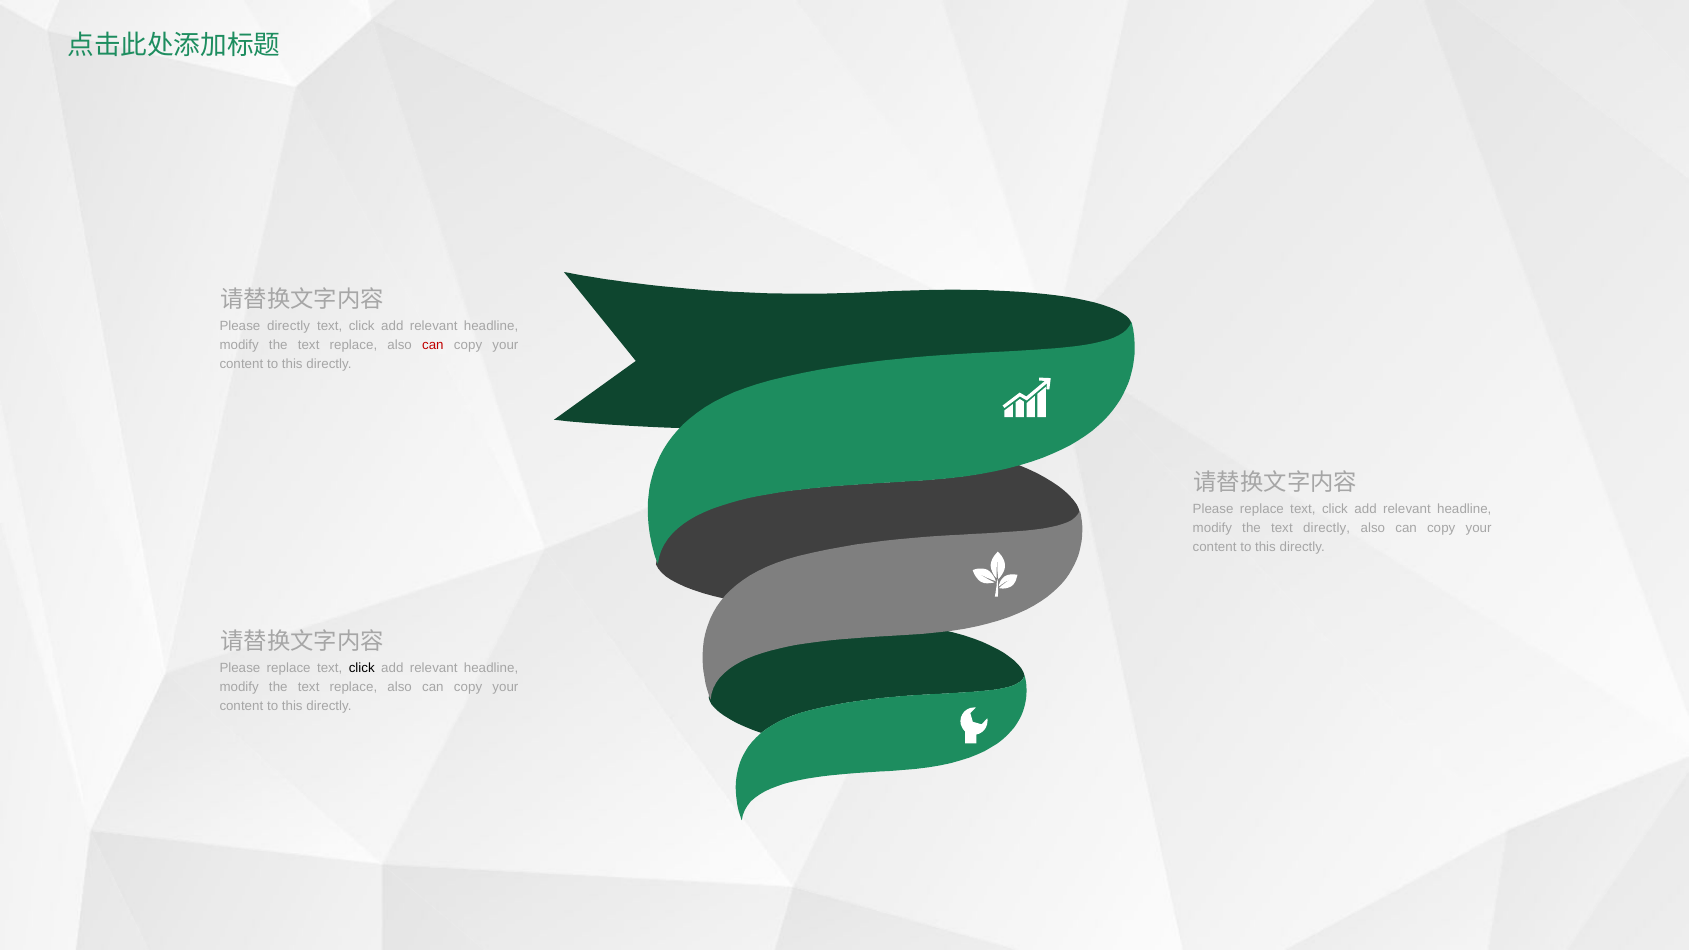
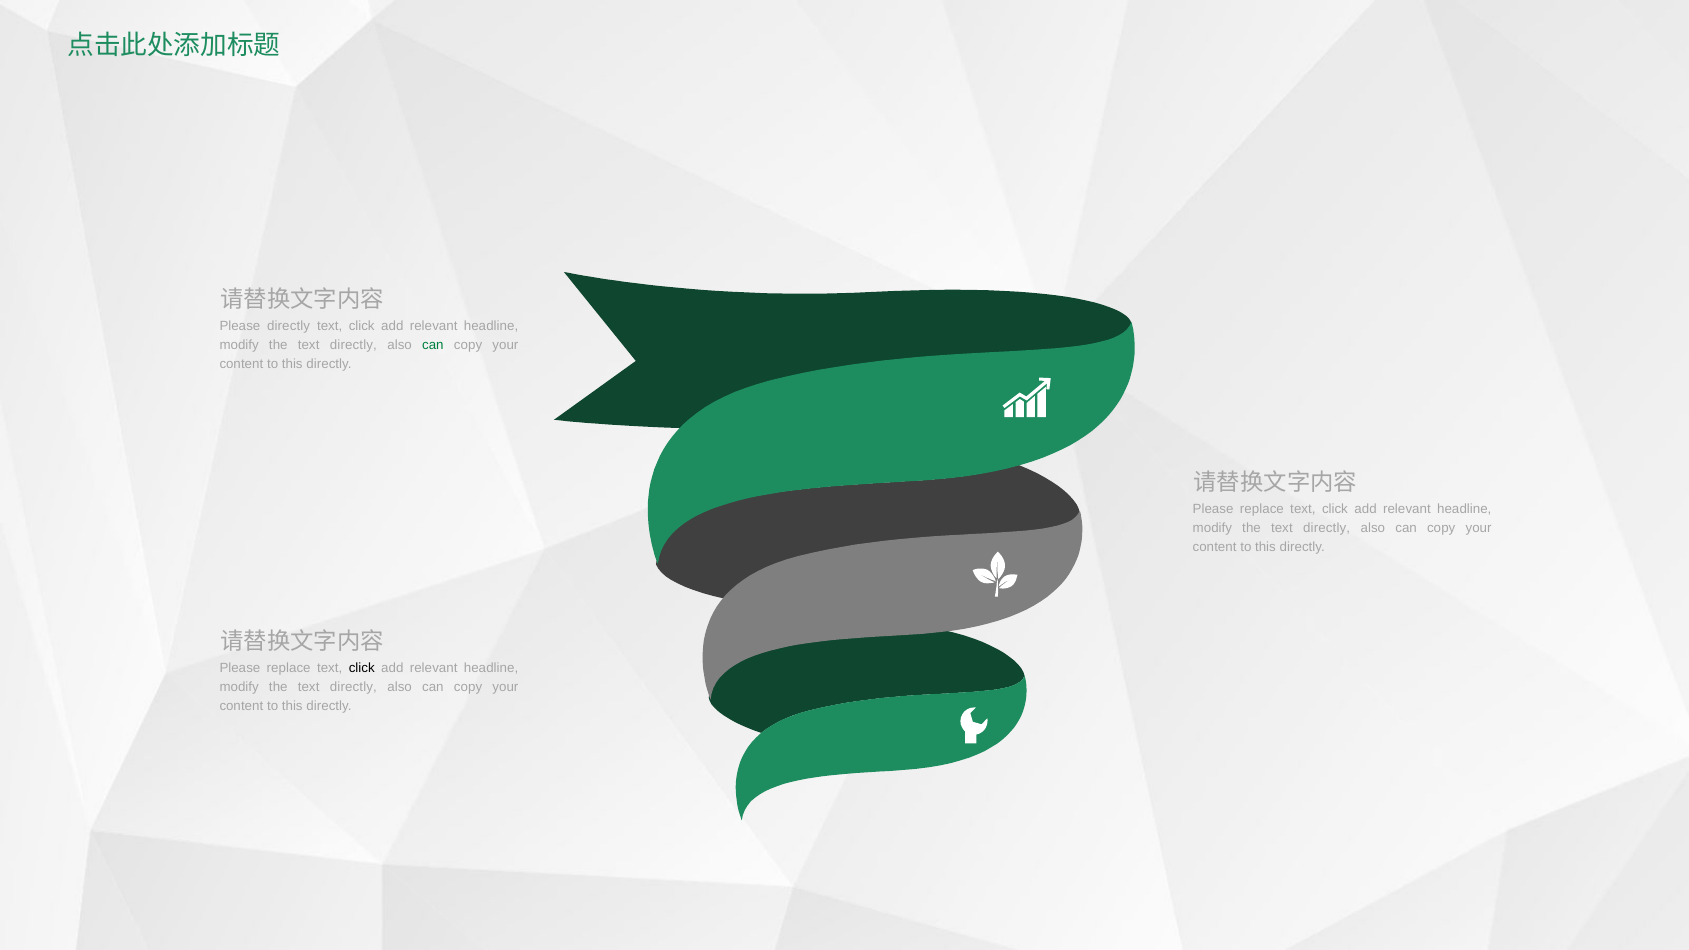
replace: replace -> directly (353, 345)
can colour: red -> green (433, 345)
replace: replace -> directly (353, 687)
